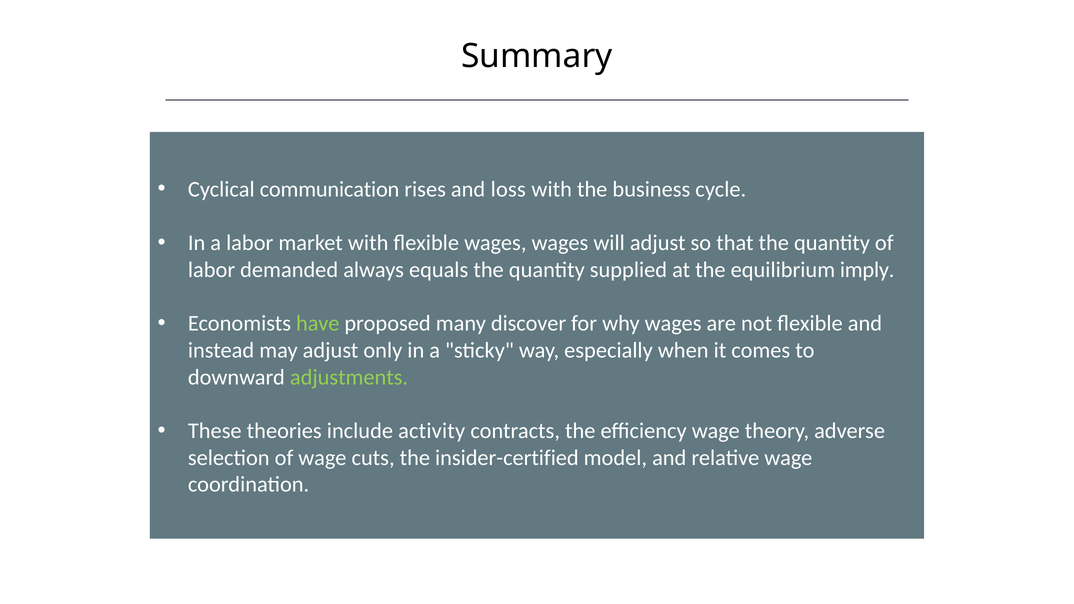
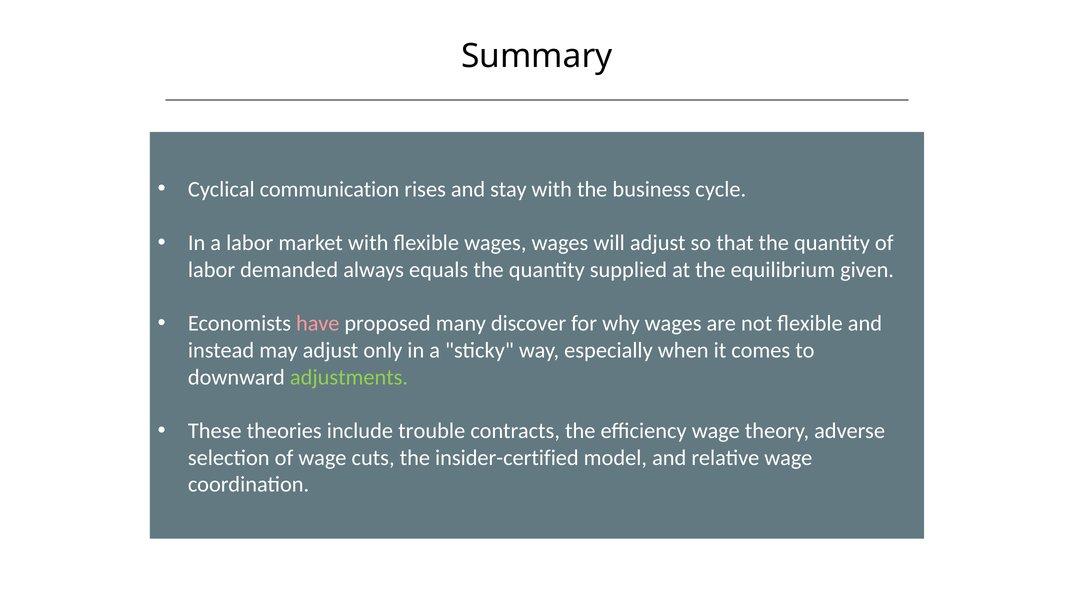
loss: loss -> stay (508, 189)
imply: imply -> given (867, 270)
have colour: light green -> pink (318, 324)
activity: activity -> trouble (432, 431)
